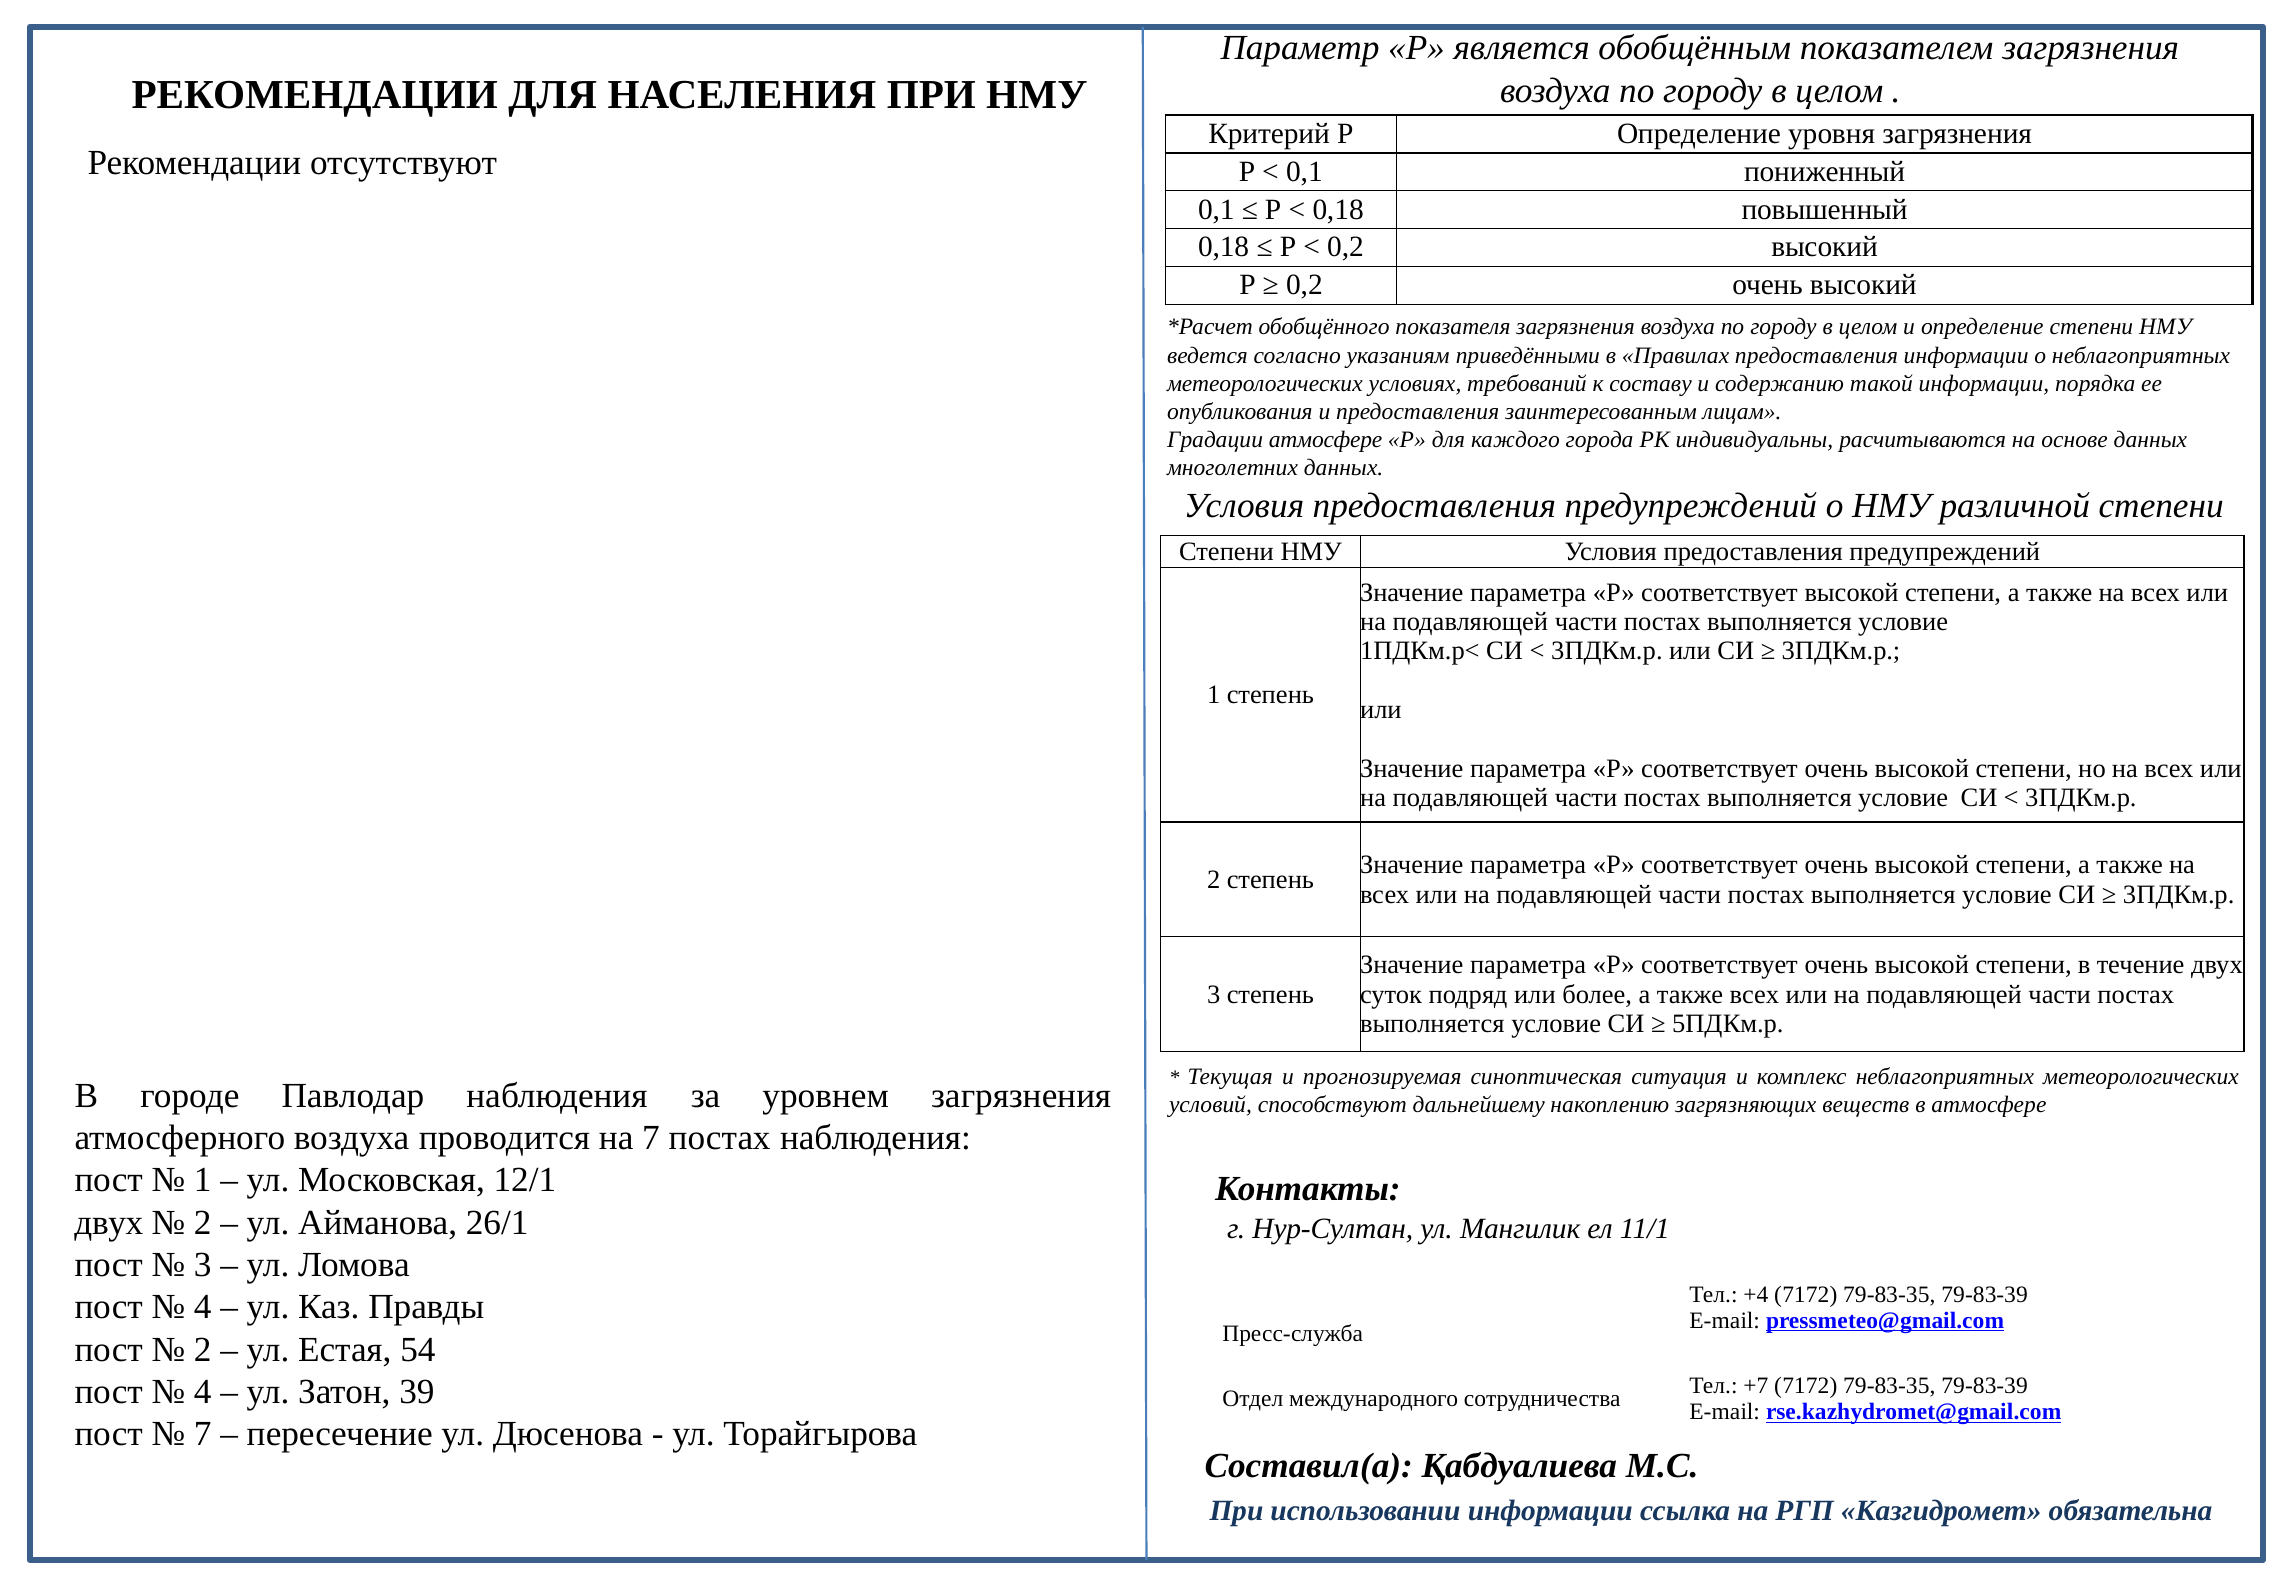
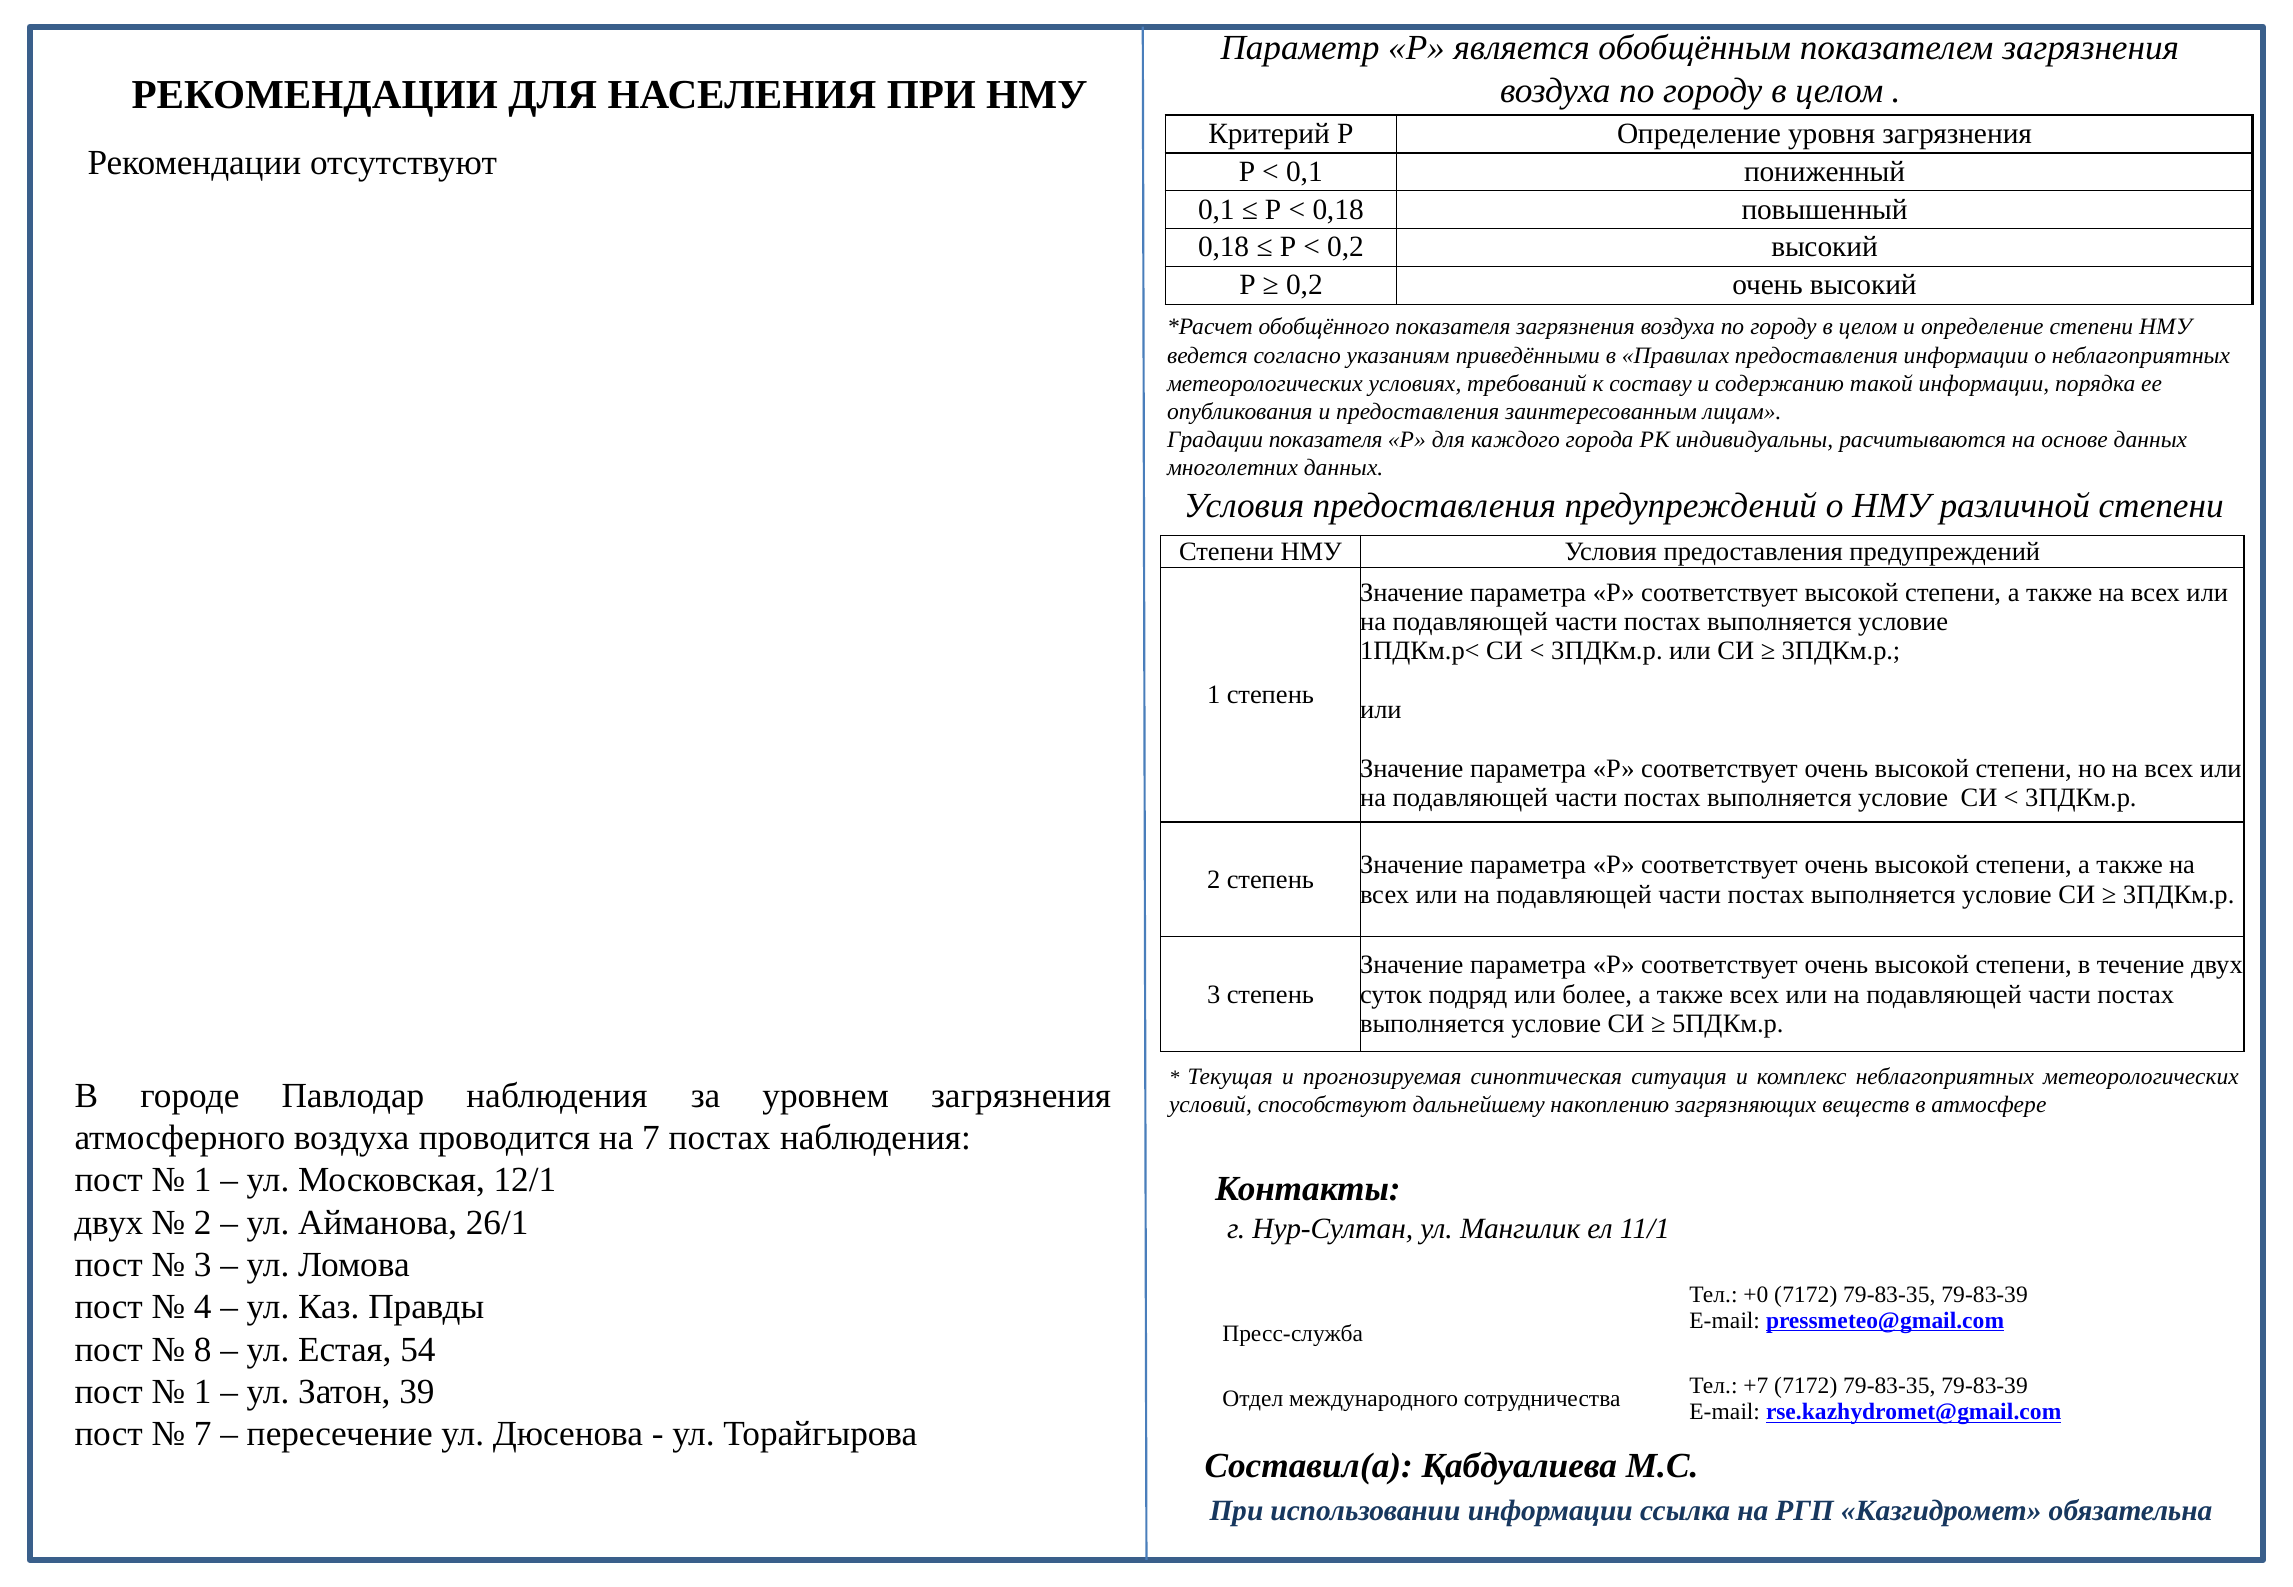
Градации атмосфере: атмосфере -> показателя (1326, 440)
+4: +4 -> +0 (1756, 1295)
2: 2 -> 8 (203, 1350)
4: 4 -> 1 (203, 1392)
